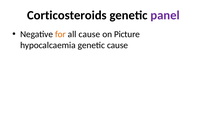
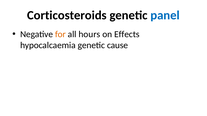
panel colour: purple -> blue (165, 15)
all cause: cause -> hours (89, 34)
Picture: Picture -> Effects (127, 34)
